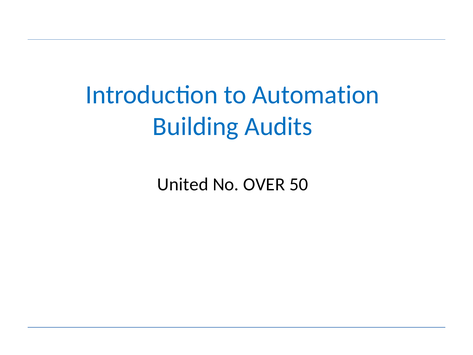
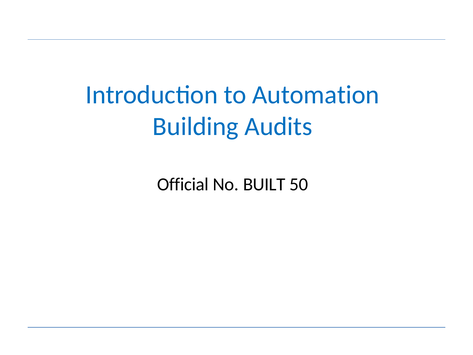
United: United -> Official (183, 184)
OVER: OVER -> BUILT (264, 184)
